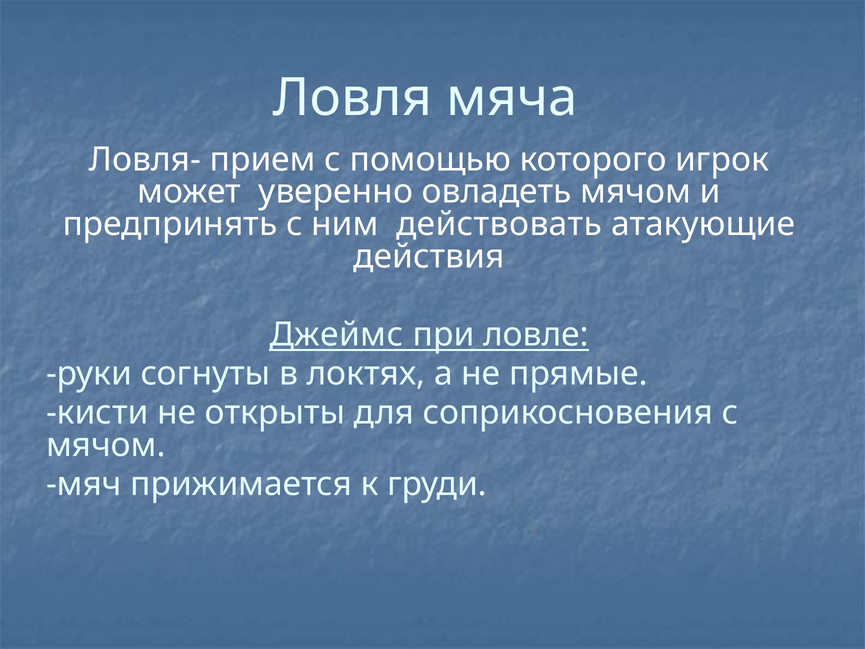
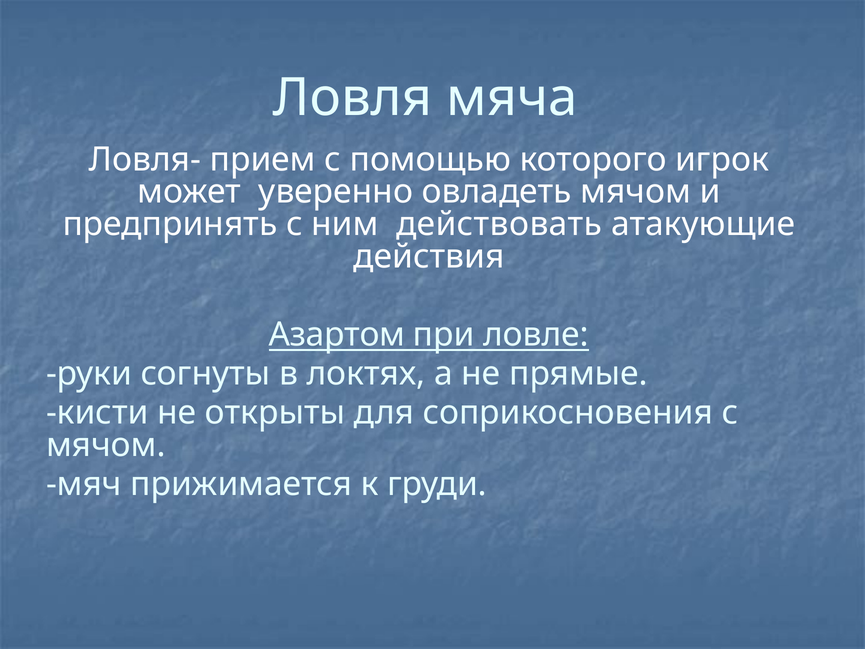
Джеймс: Джеймс -> Азартом (337, 335)
